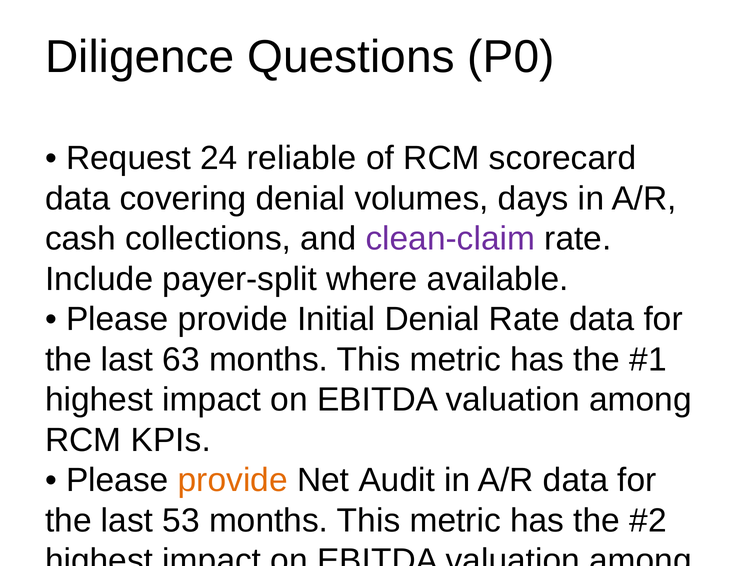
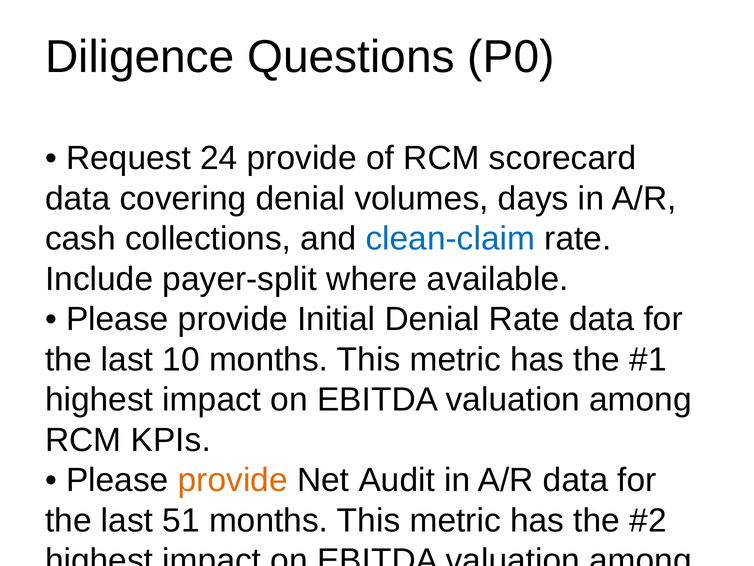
24 reliable: reliable -> provide (302, 158)
clean-claim colour: purple -> blue (450, 239)
63: 63 -> 10 (181, 359)
53: 53 -> 51 (181, 520)
